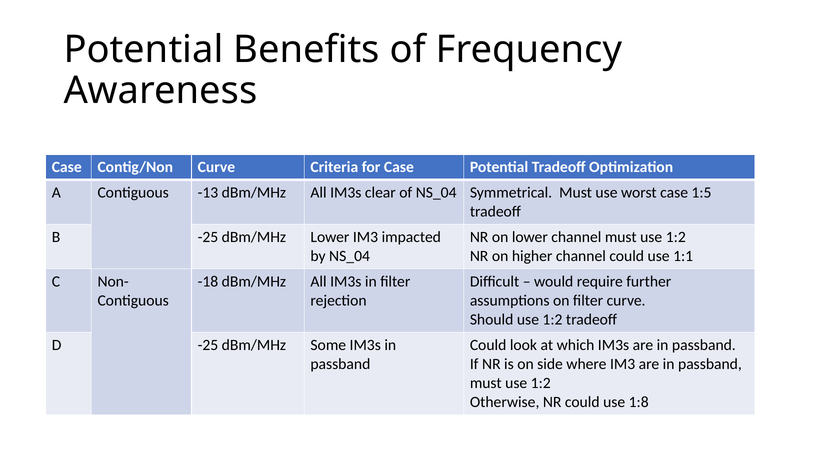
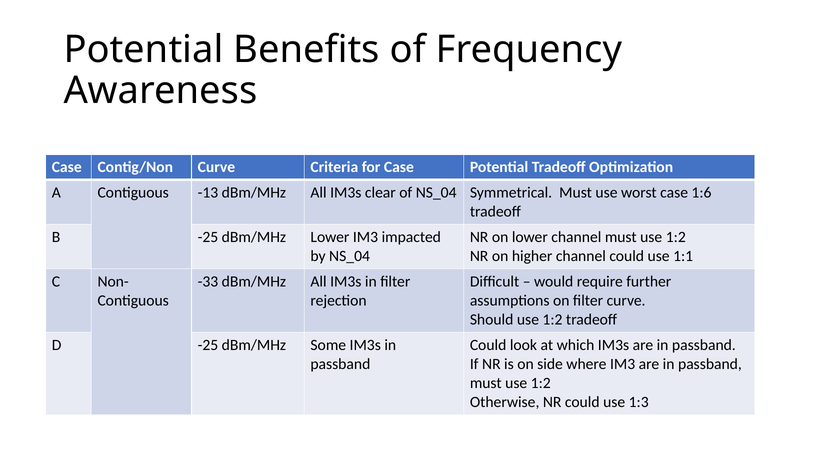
1:5: 1:5 -> 1:6 (701, 192)
-18: -18 -> -33 (208, 281)
1:8: 1:8 -> 1:3 (639, 402)
